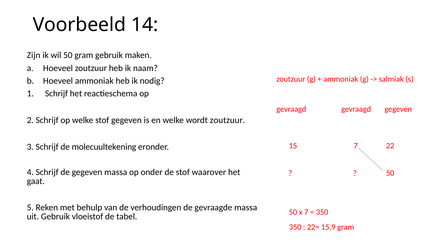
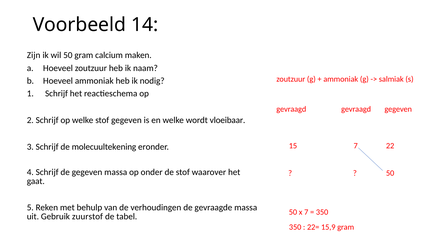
gram gebruik: gebruik -> calcium (109, 55)
wordt zoutzuur: zoutzuur -> vloeibaar (228, 120)
vloeistof: vloeistof -> zuurstof (87, 216)
